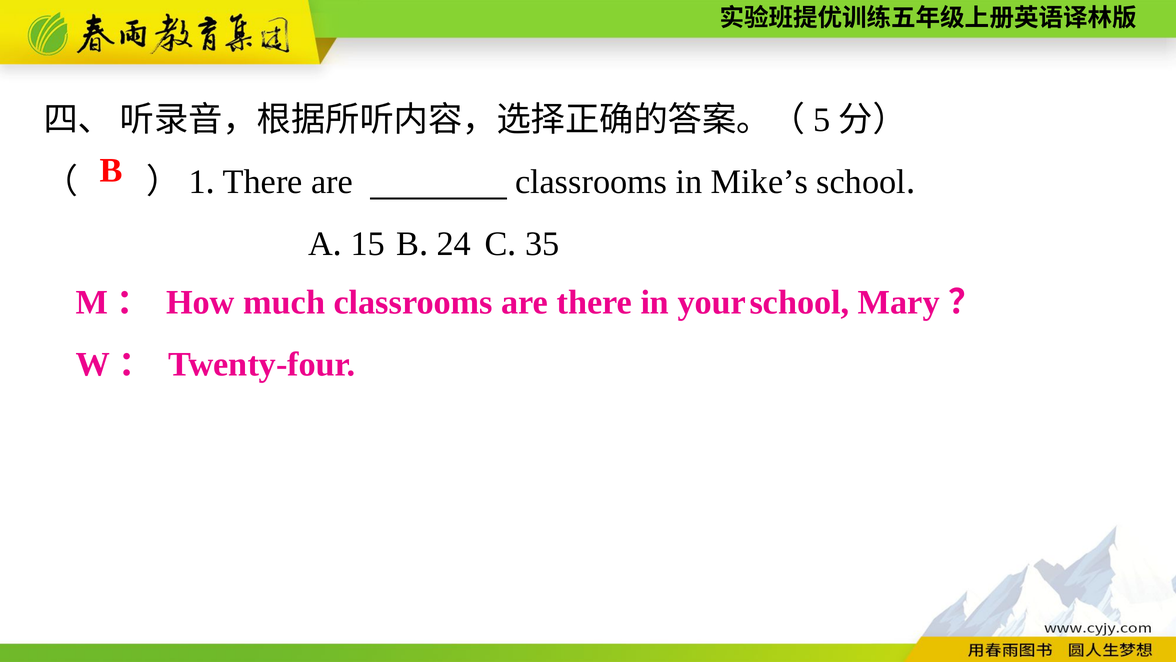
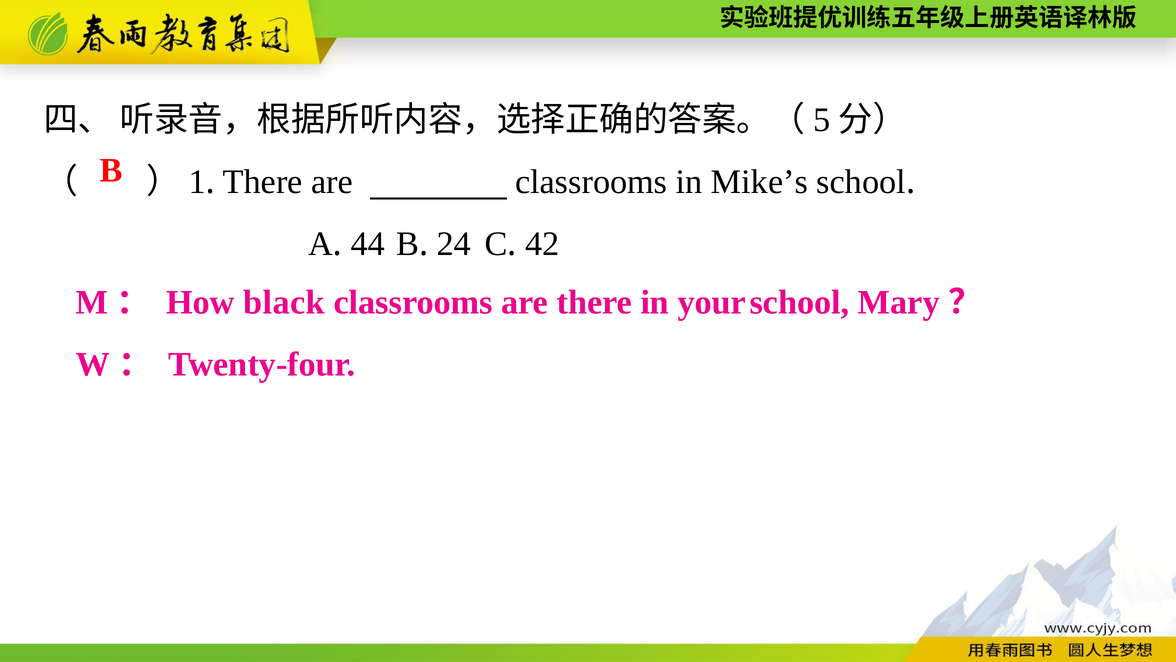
15: 15 -> 44 (368, 244)
35: 35 -> 42 (542, 244)
much: much -> black (284, 302)
